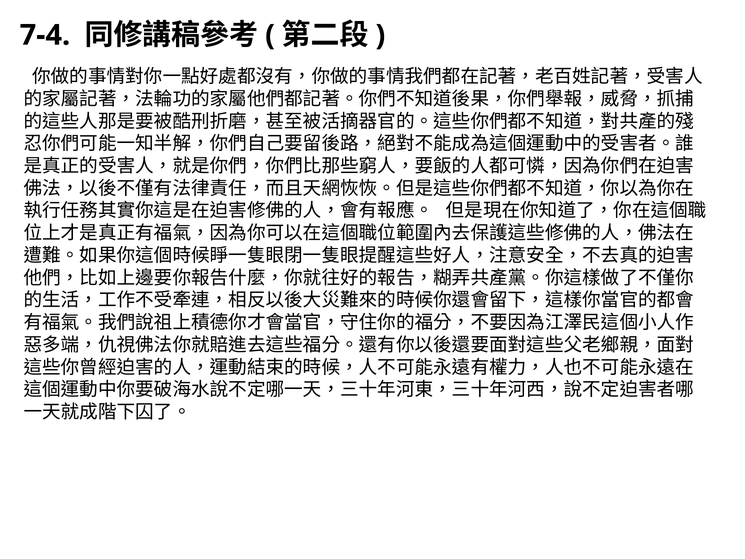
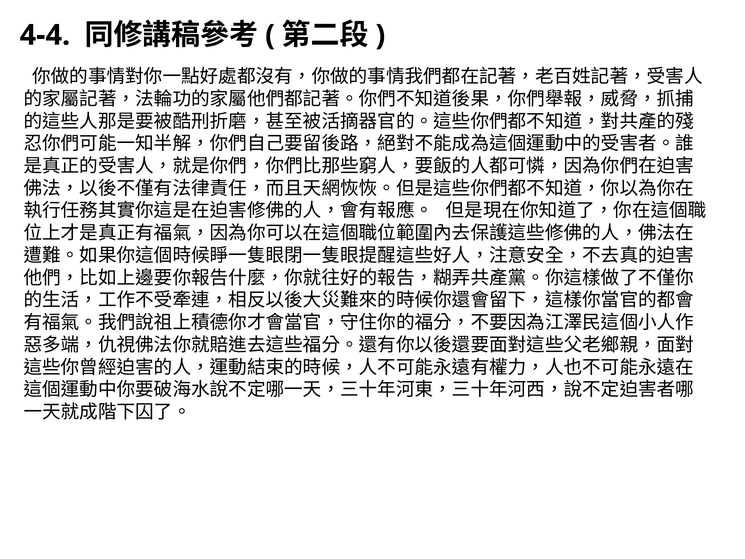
7-4: 7-4 -> 4-4 (45, 35)
